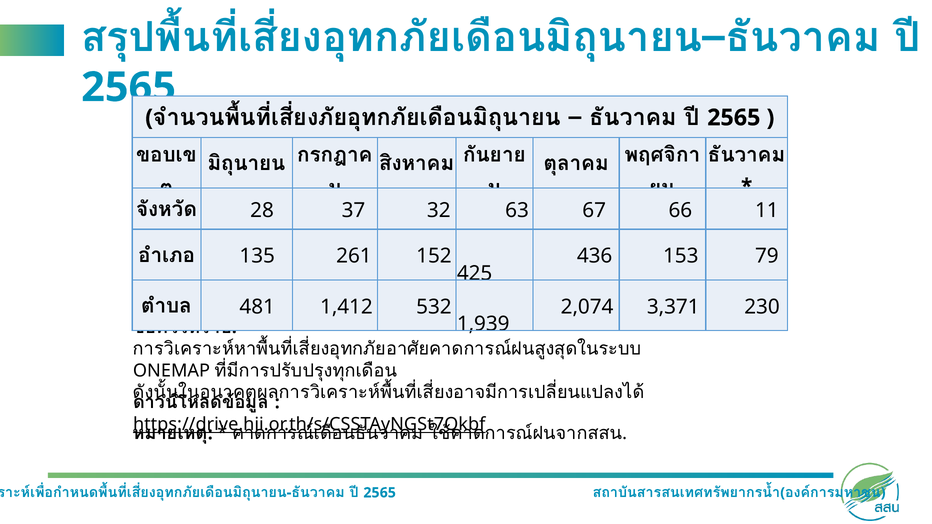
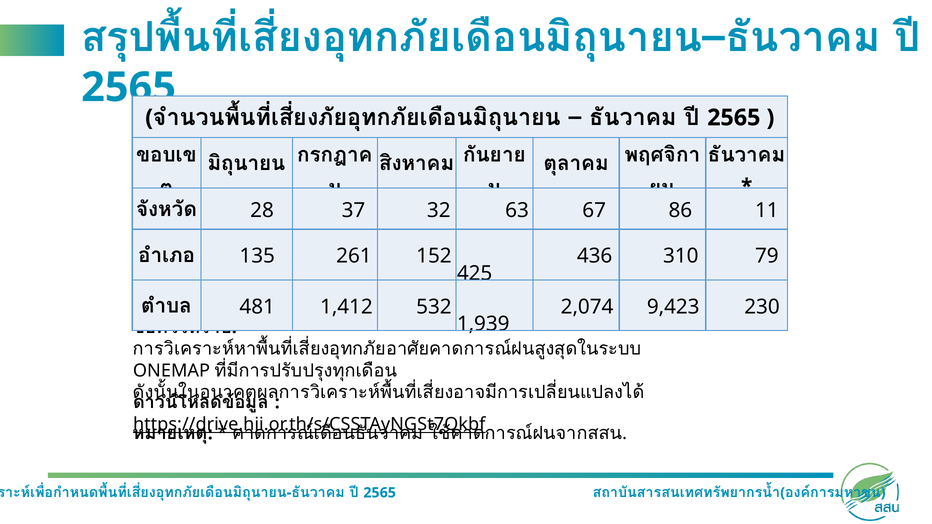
66: 66 -> 86 (680, 210)
153: 153 -> 310 (681, 256)
3,371: 3,371 -> 9,423 (673, 307)
